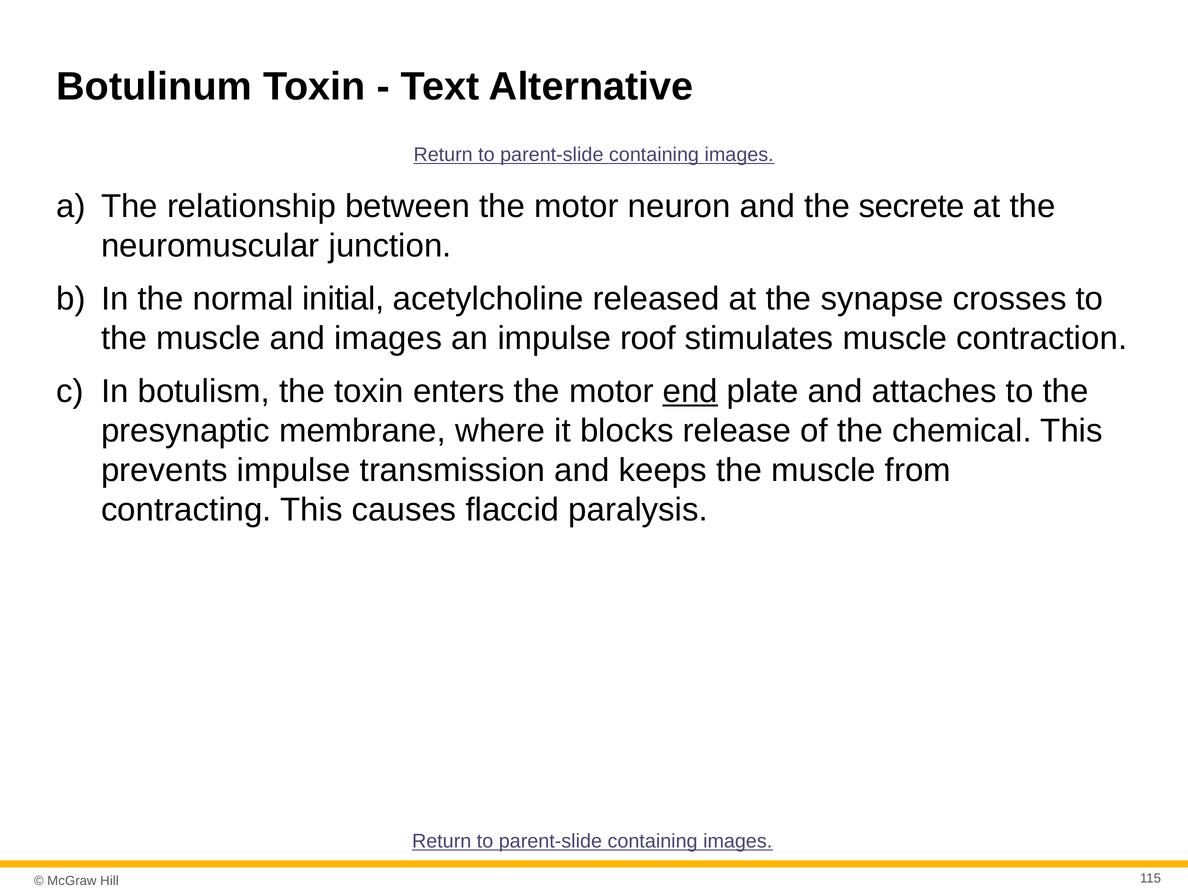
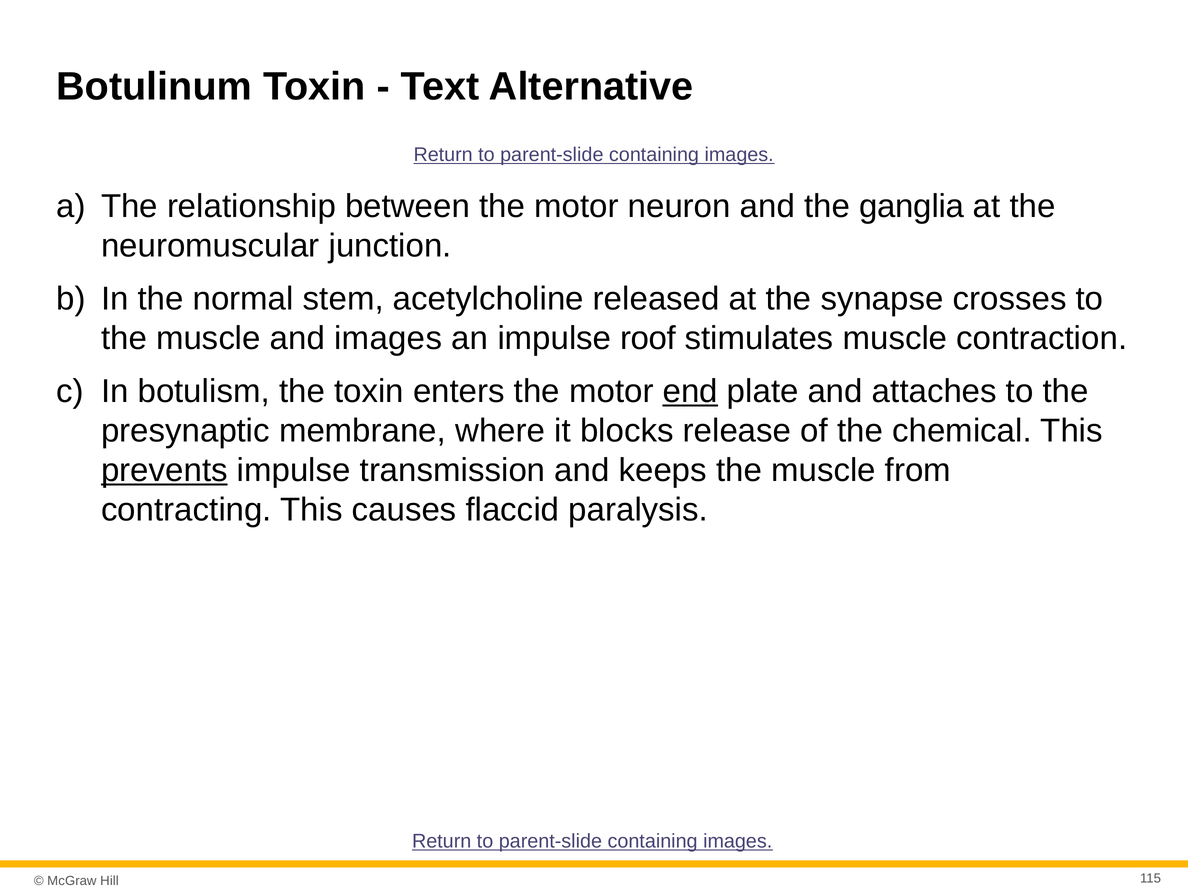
secrete: secrete -> ganglia (912, 206)
initial: initial -> stem (343, 299)
prevents underline: none -> present (164, 470)
